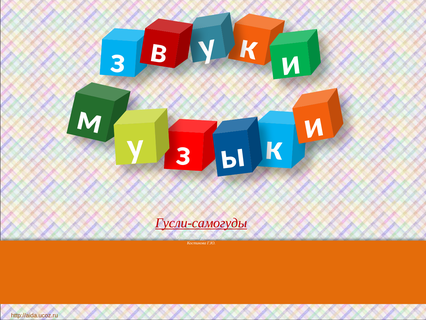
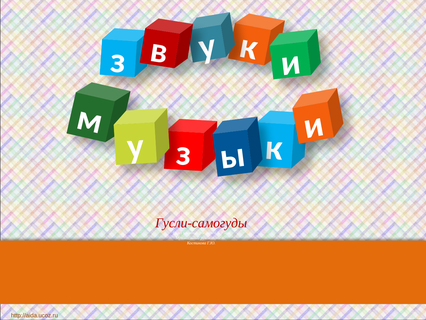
Гусли-самогуды underline: present -> none (201, 223)
